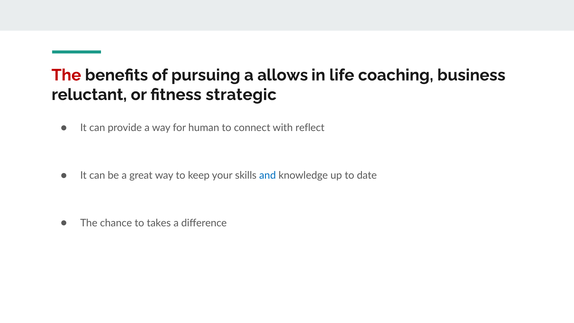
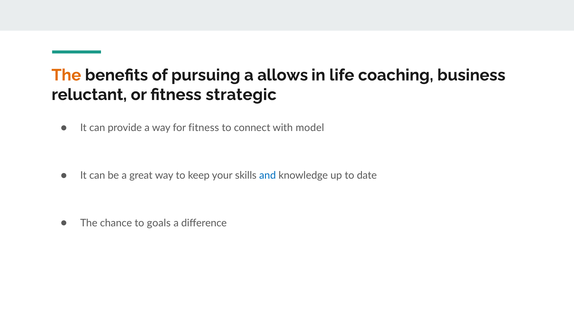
The colour: red -> orange (66, 75)
for human: human -> fitness (204, 128)
reflect: reflect -> model (310, 128)
takes: takes -> goals (159, 223)
